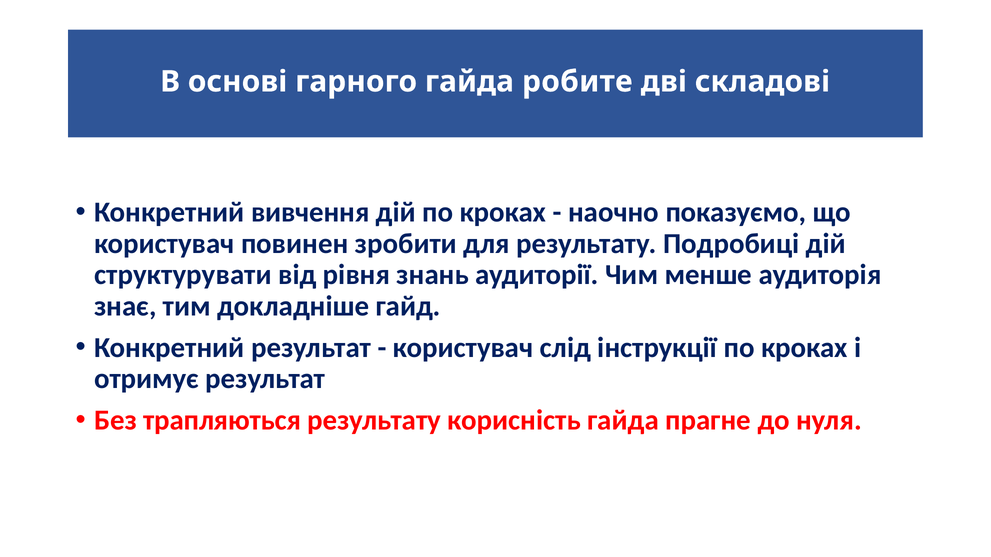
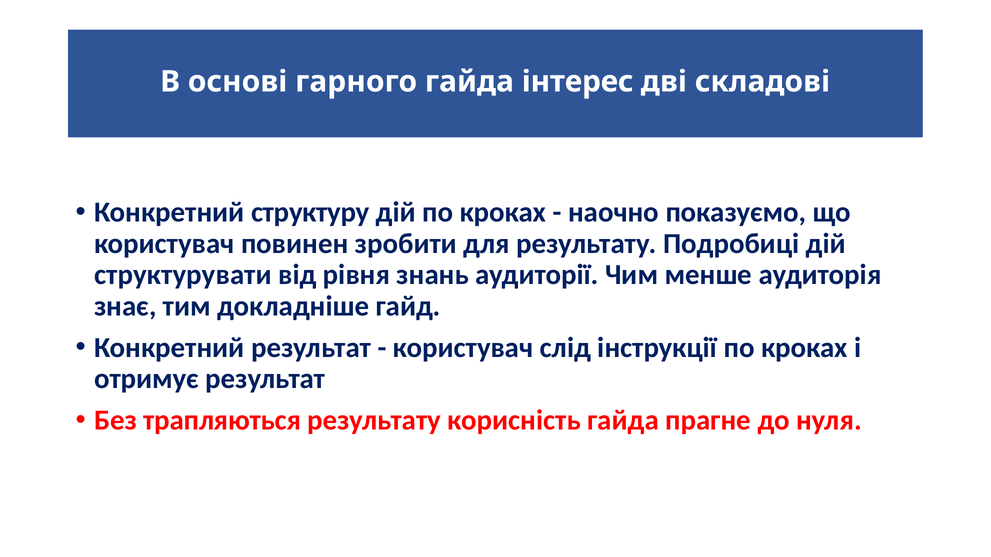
робите: робите -> інтерес (578, 82)
вивчення: вивчення -> структуру (310, 213)
